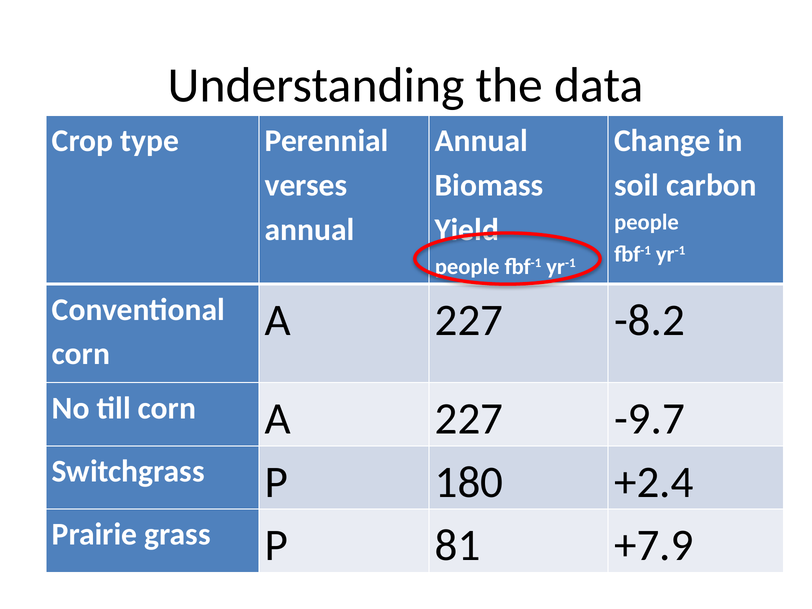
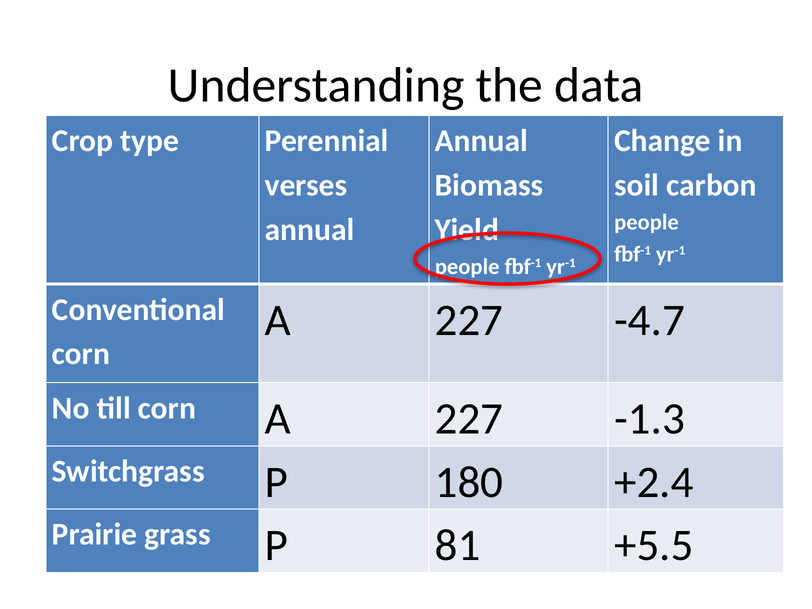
-8.2: -8.2 -> -4.7 (650, 320)
-9.7: -9.7 -> -1.3 (650, 419)
+7.9: +7.9 -> +5.5 (654, 545)
